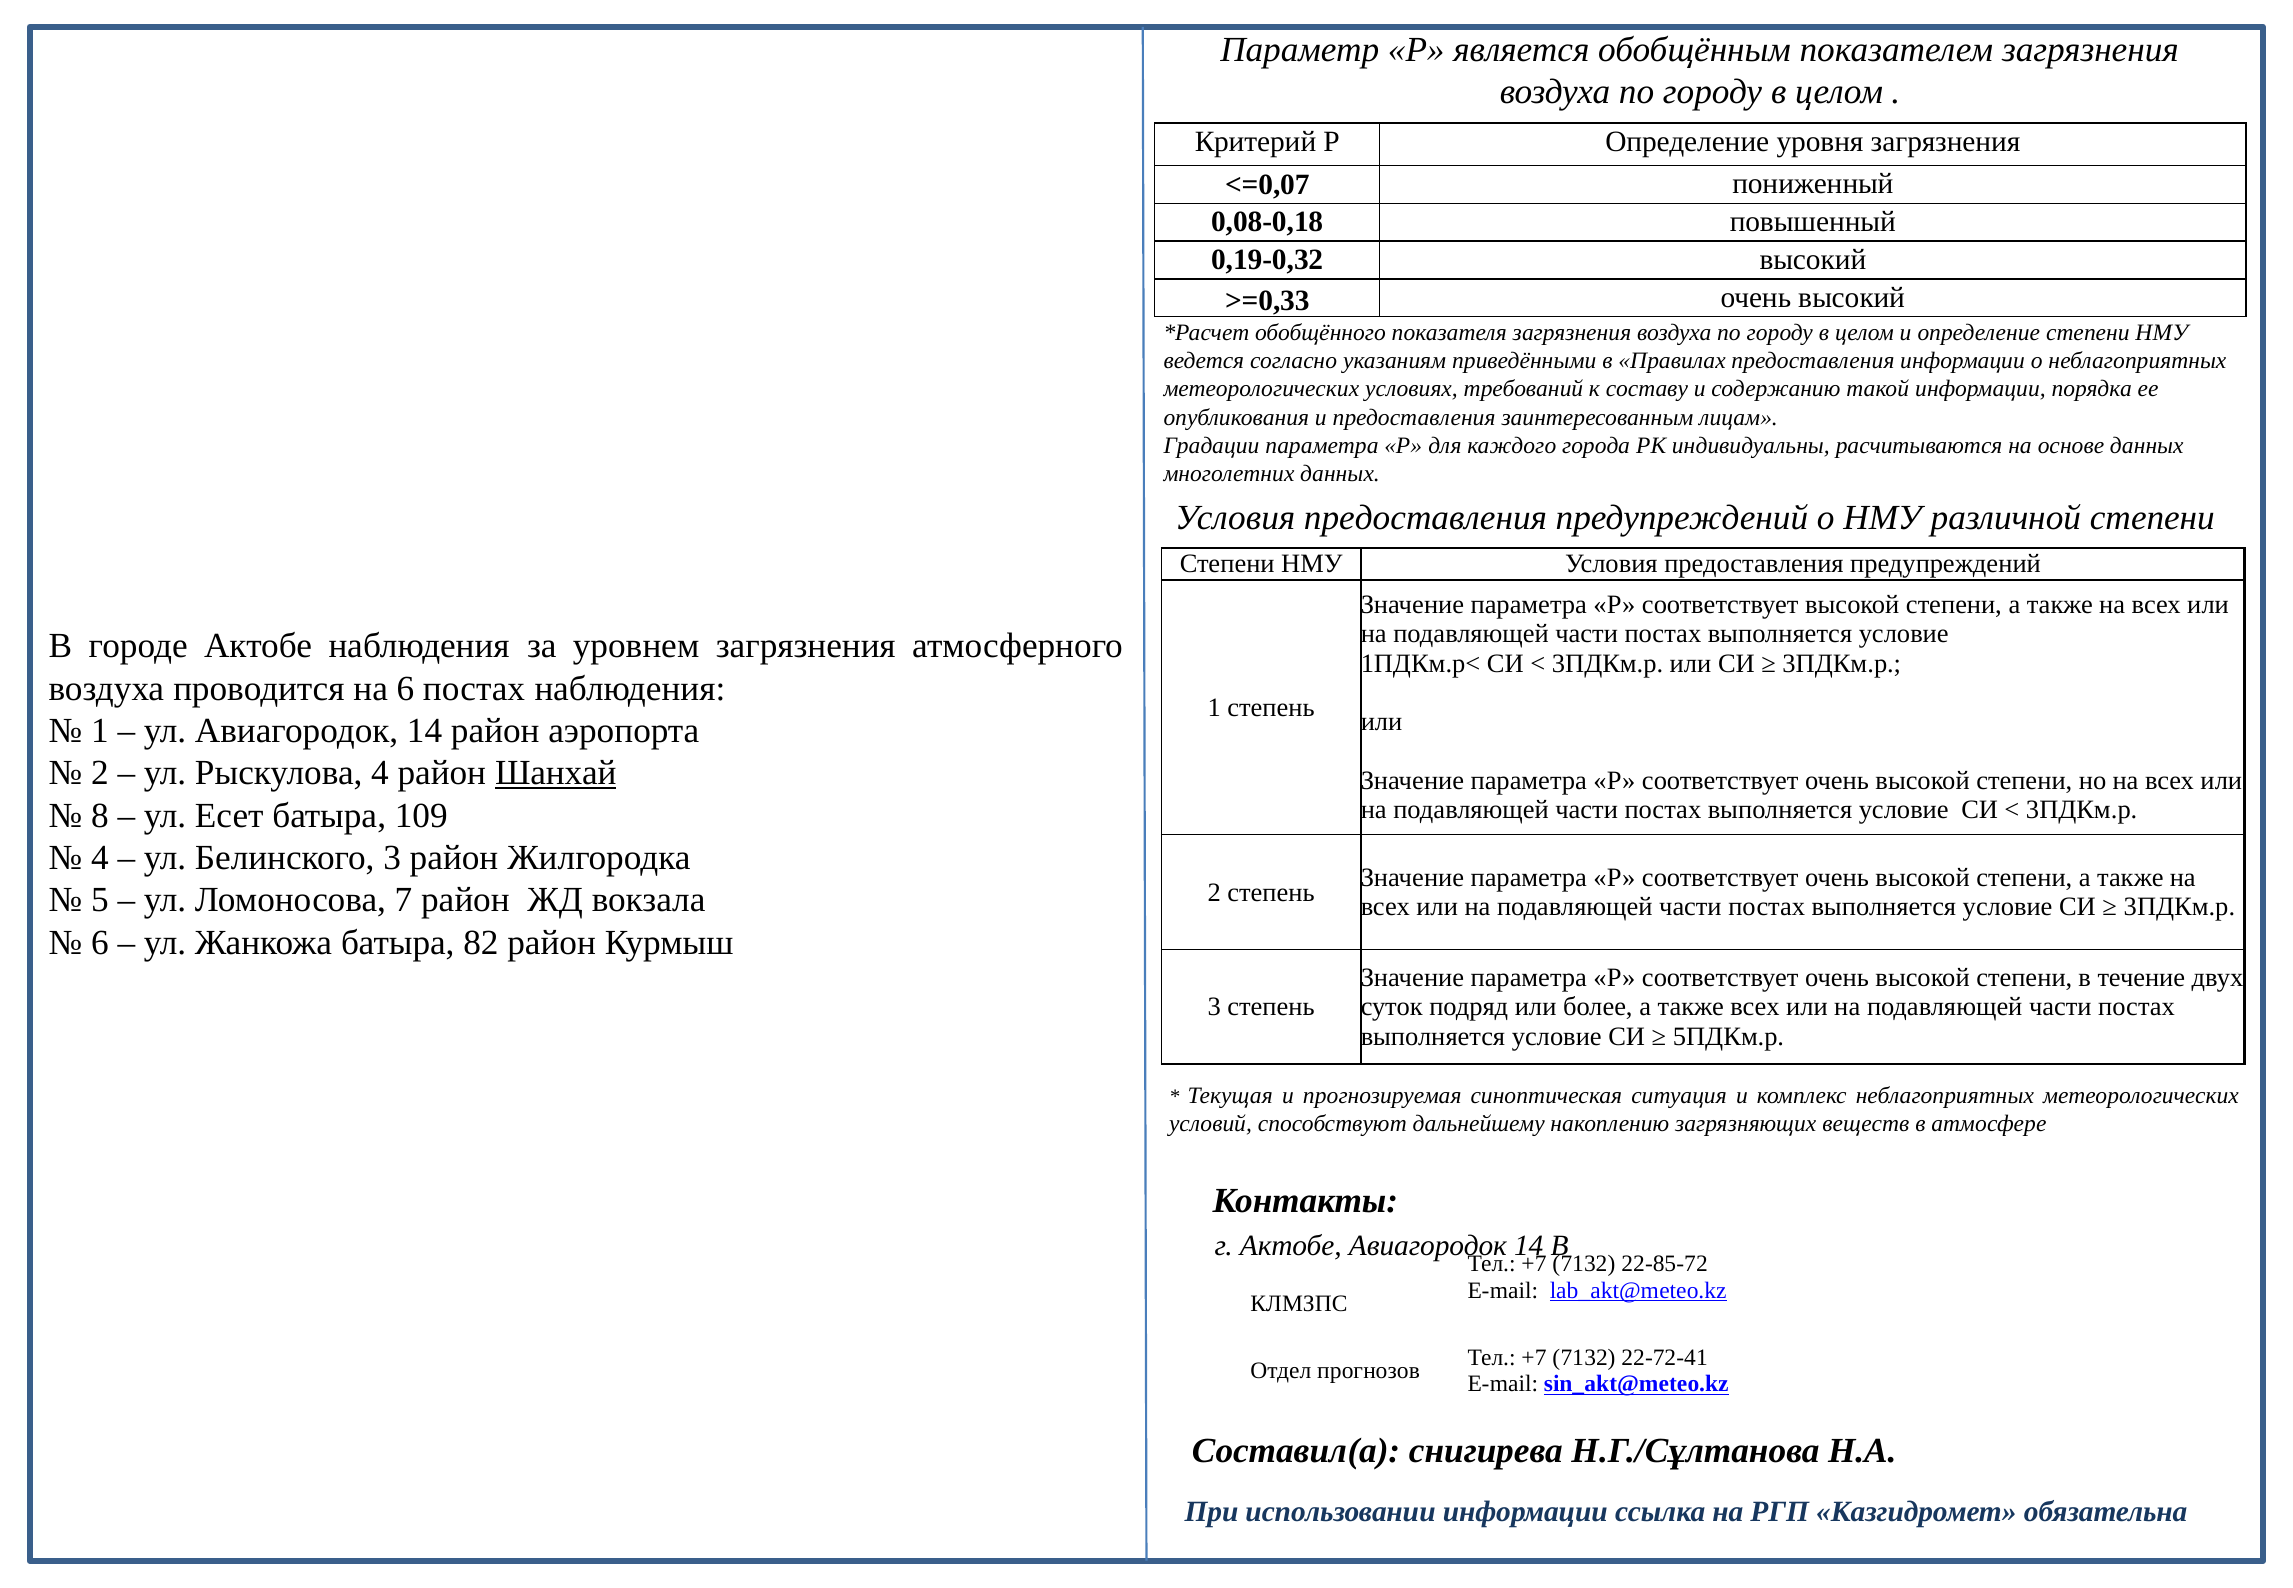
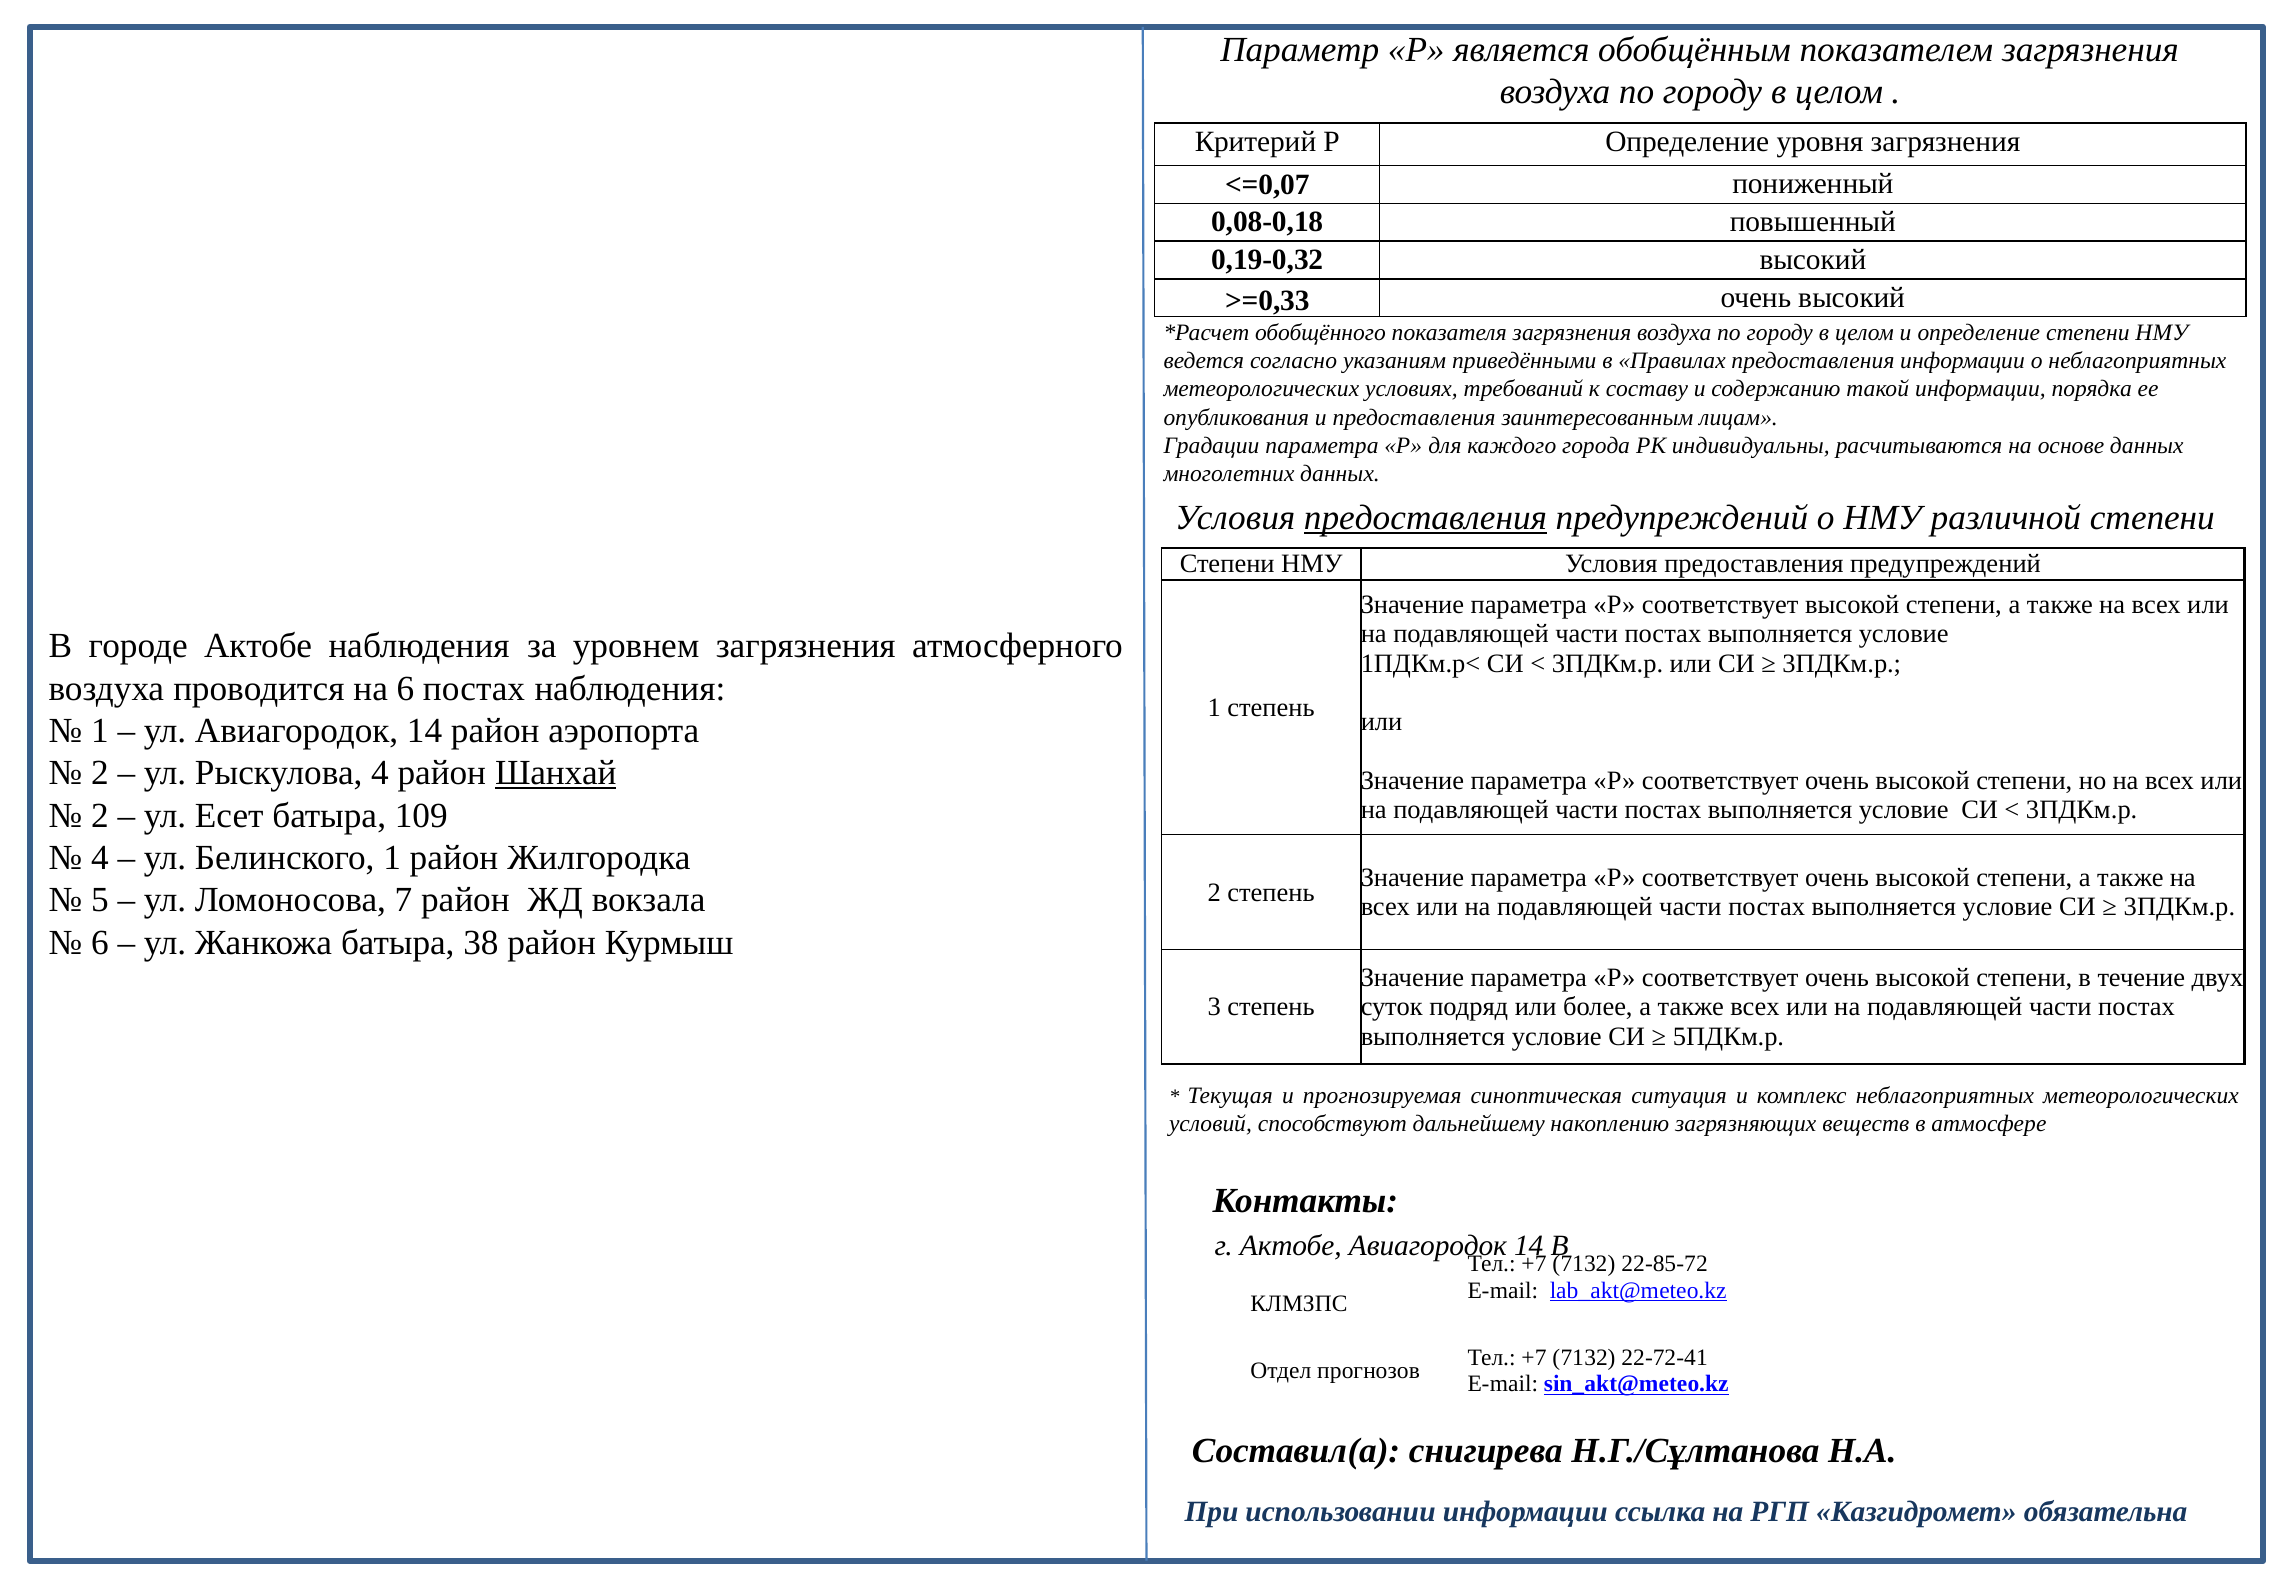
предоставления underline: none -> present (1425, 518)
8: 8 -> 2 (100, 815)
Белинского 3: 3 -> 1 (392, 858)
82: 82 -> 38 (481, 942)
